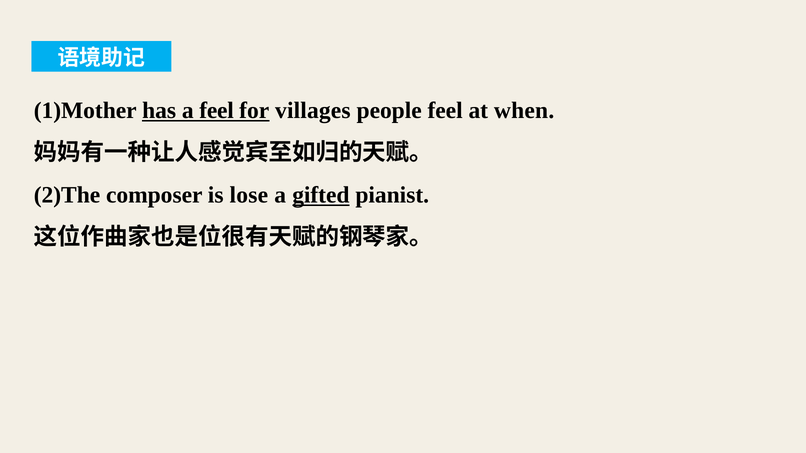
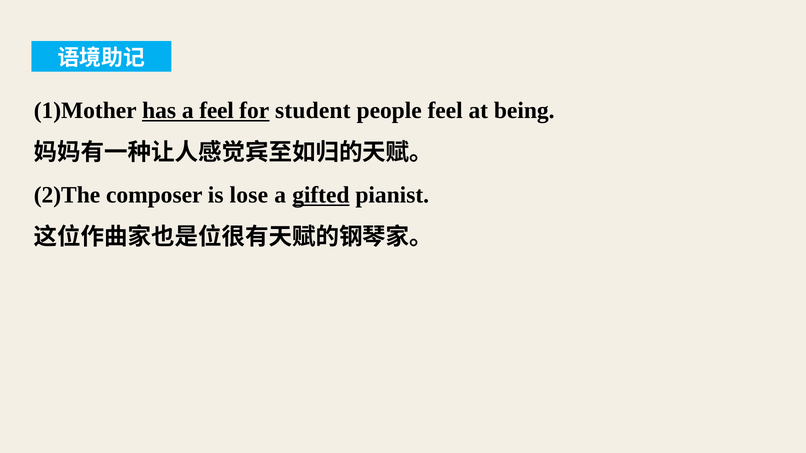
villages: villages -> student (313, 110)
when: when -> being (524, 110)
